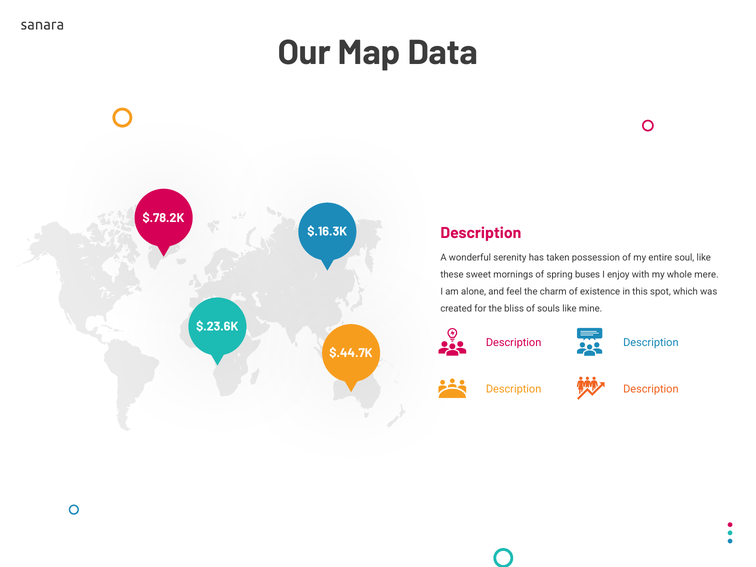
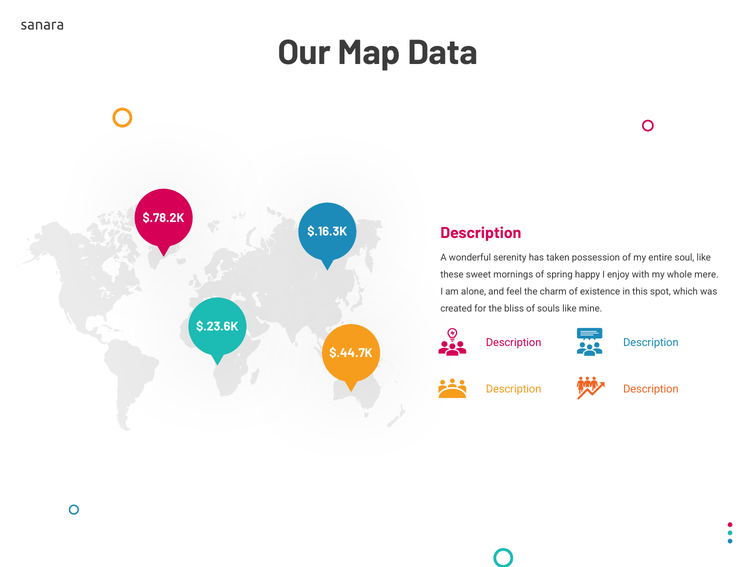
buses: buses -> happy (588, 275)
